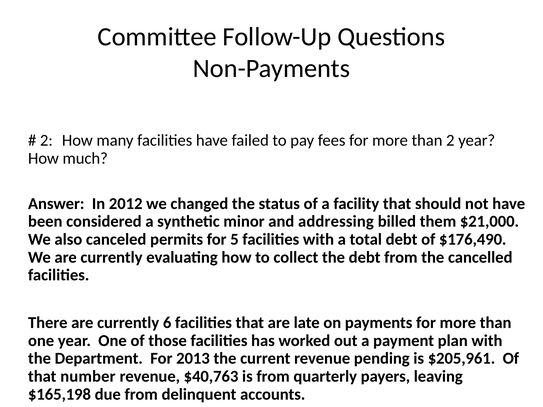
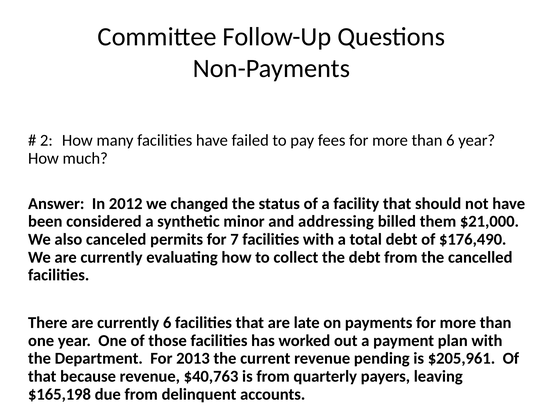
than 2: 2 -> 6 (450, 141)
5: 5 -> 7 (235, 240)
number: number -> because (88, 377)
